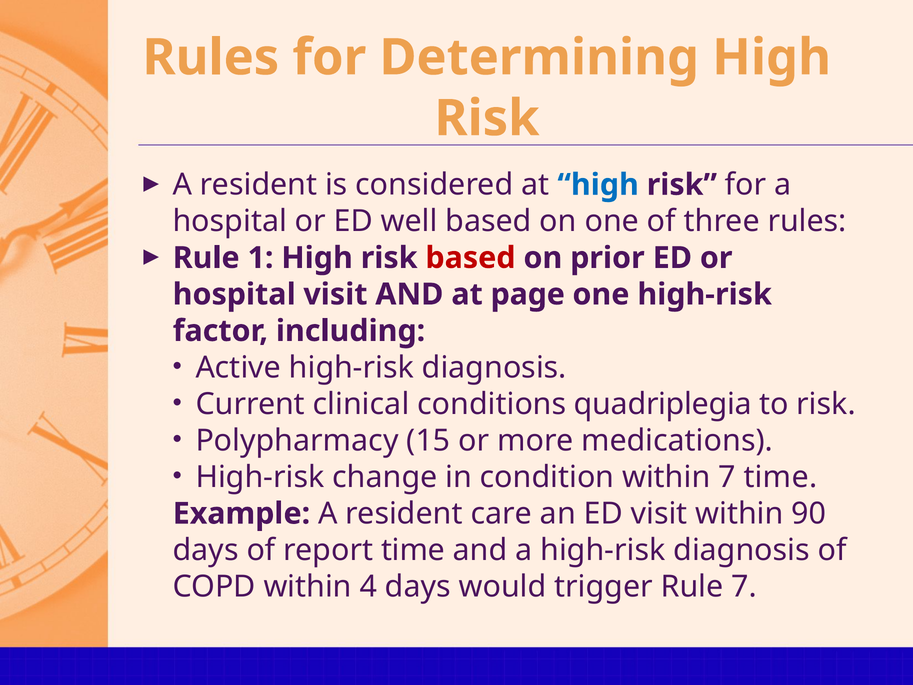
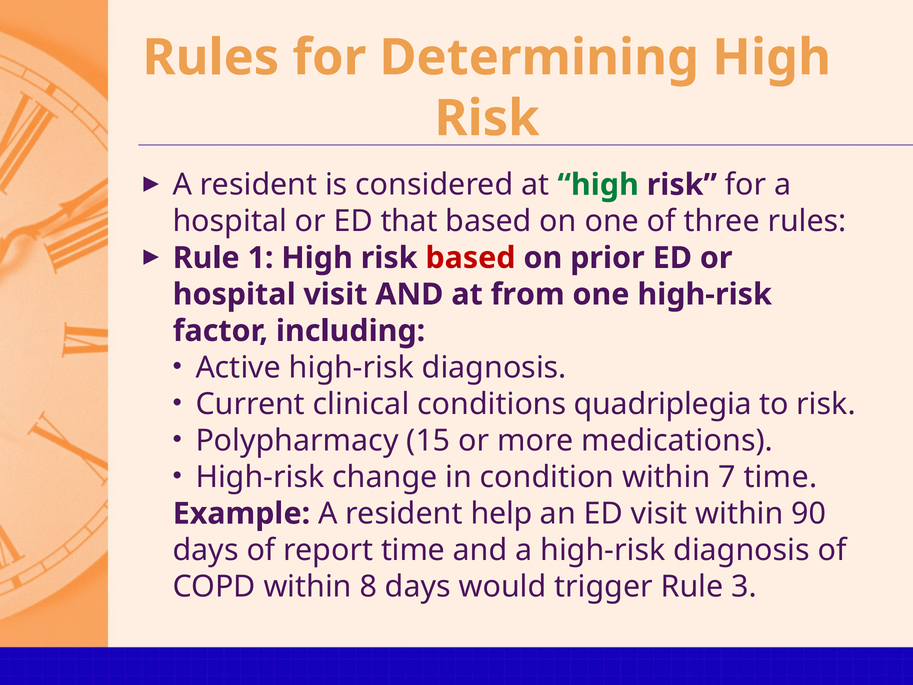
high colour: blue -> green (598, 185)
well: well -> that (409, 221)
page: page -> from (528, 294)
care: care -> help (502, 513)
4: 4 -> 8 (368, 586)
Rule 7: 7 -> 3 (744, 586)
